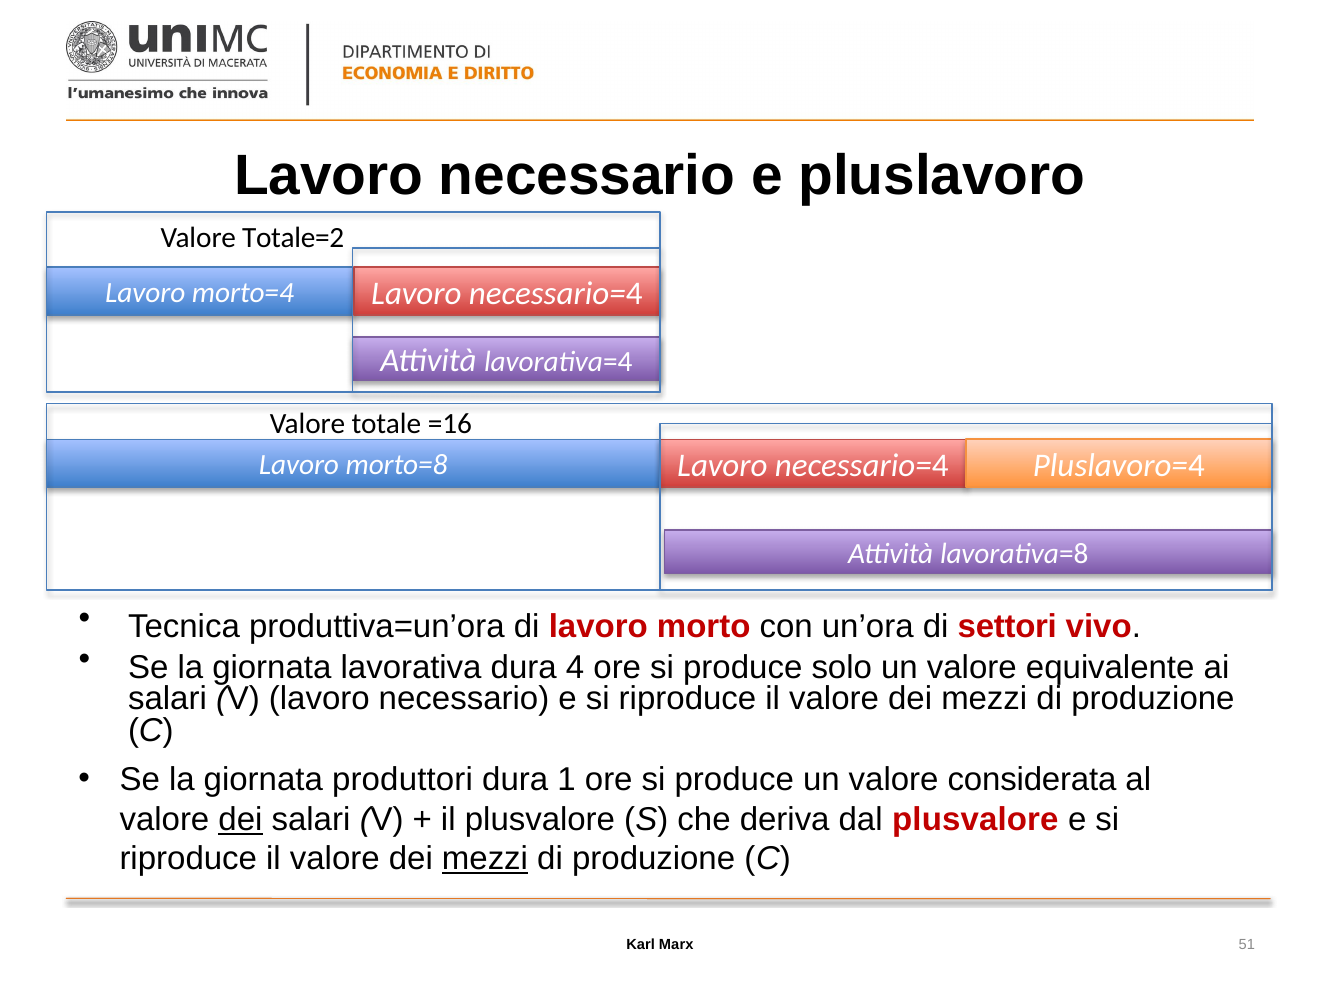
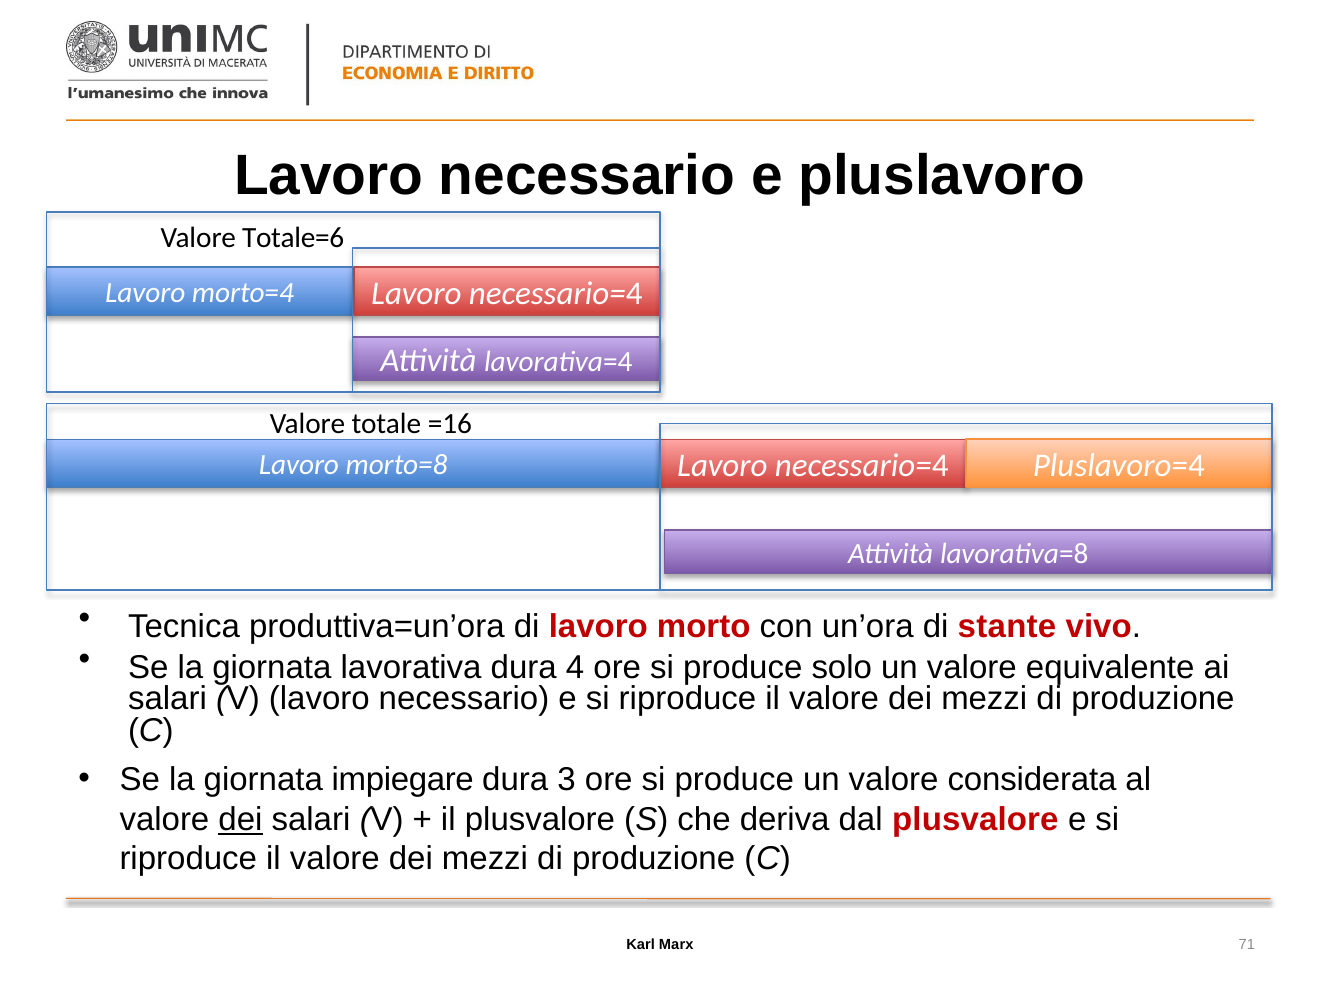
Totale=2: Totale=2 -> Totale=6 (293, 238)
settori: settori -> stante (1007, 626)
produttori: produttori -> impiegare (403, 780)
1: 1 -> 3 (566, 780)
mezzi underline: present -> none (485, 859)
51: 51 -> 71 (1247, 945)
